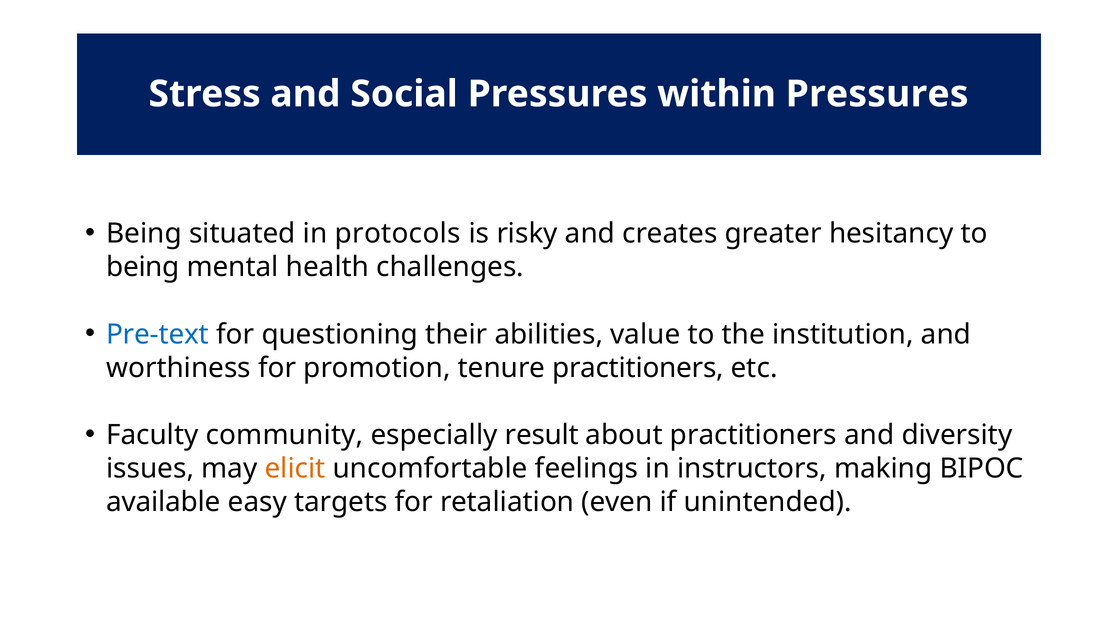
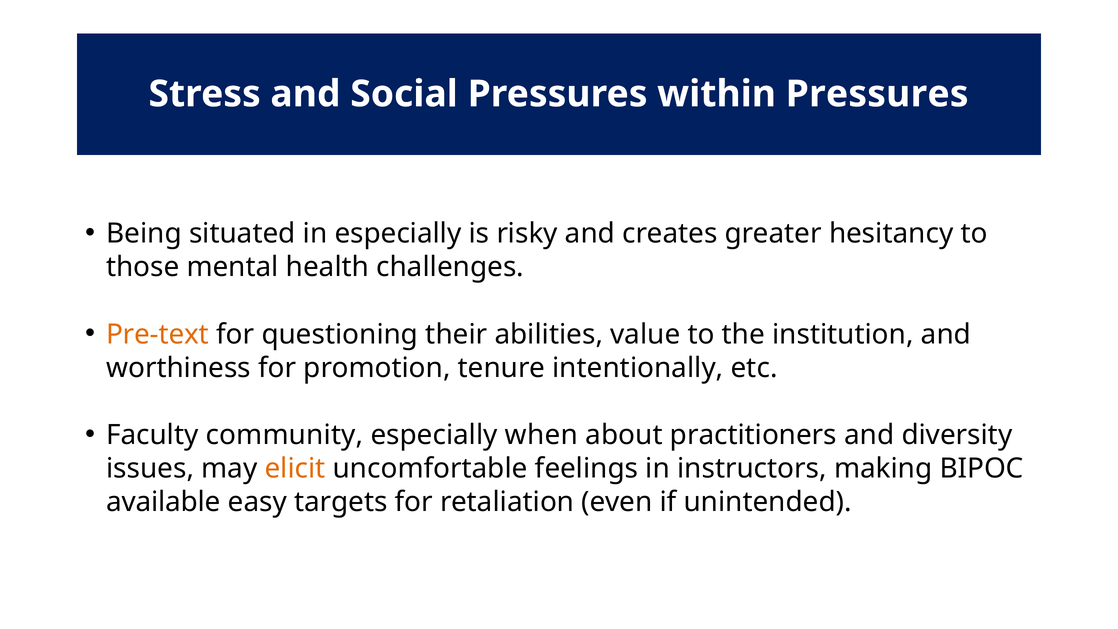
in protocols: protocols -> especially (398, 234)
being: being -> those (143, 267)
Pre-text colour: blue -> orange (158, 334)
tenure practitioners: practitioners -> intentionally (638, 368)
result: result -> when (541, 435)
